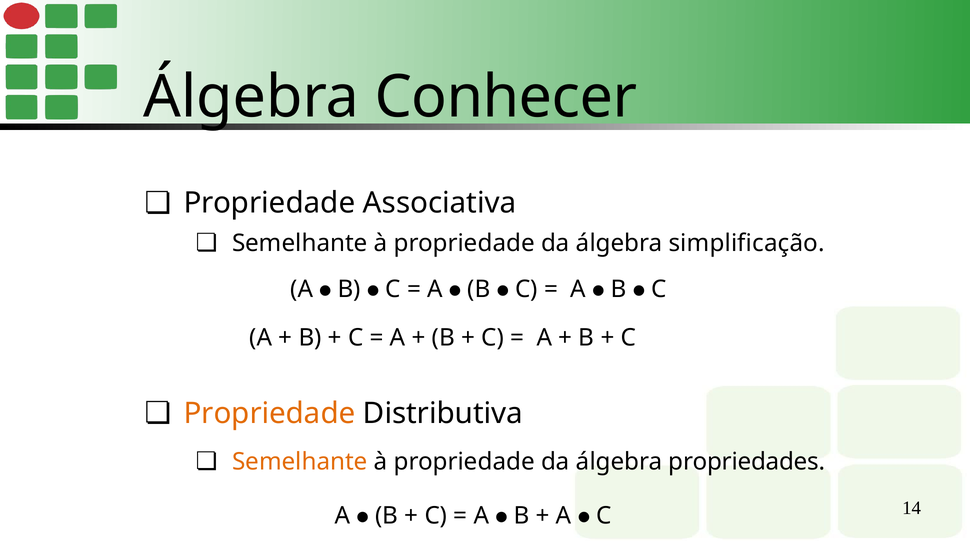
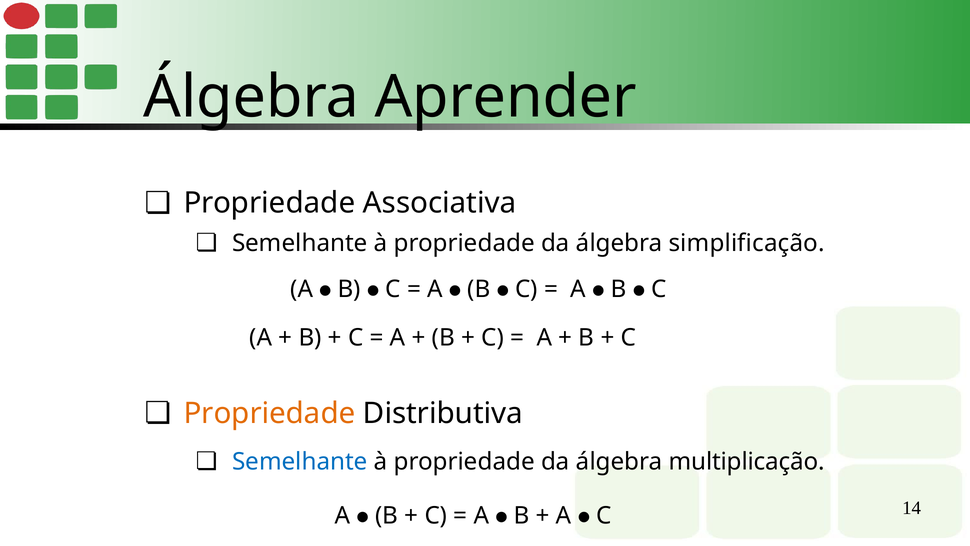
Conhecer: Conhecer -> Aprender (506, 97)
Semelhante colour: orange -> blue (300, 461)
propriedades: propriedades -> multiplicação (747, 461)
